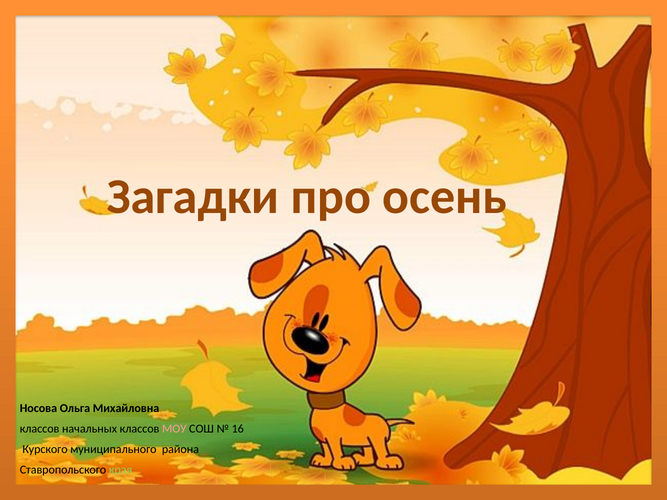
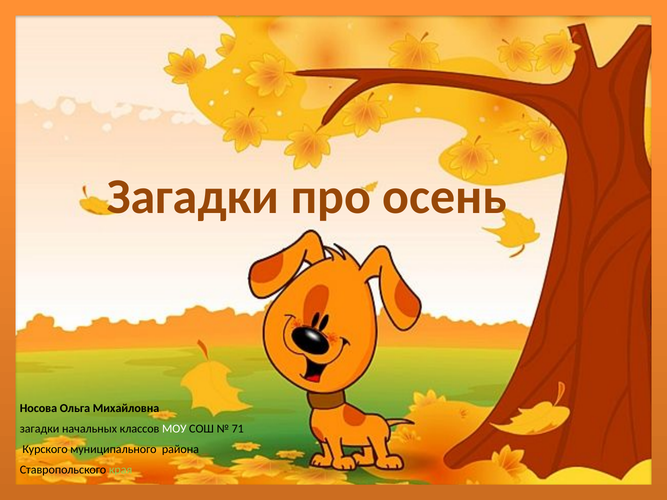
классов: классов -> загадки (40, 429)
МОУ colour: pink -> white (174, 429)
16: 16 -> 71 (238, 429)
